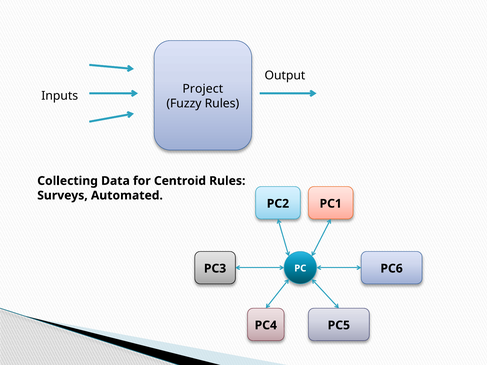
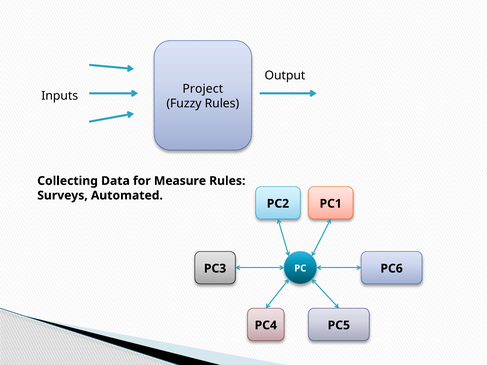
Centroid: Centroid -> Measure (180, 181)
